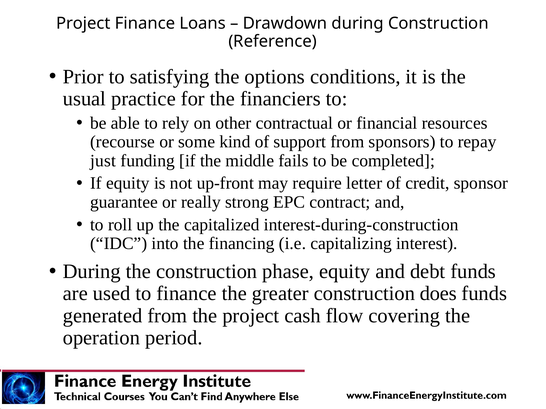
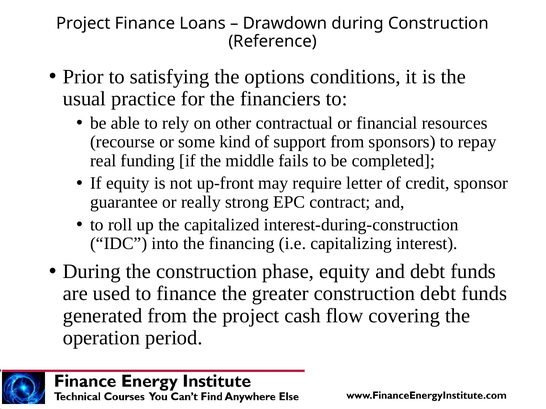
just: just -> real (103, 161)
construction does: does -> debt (438, 294)
